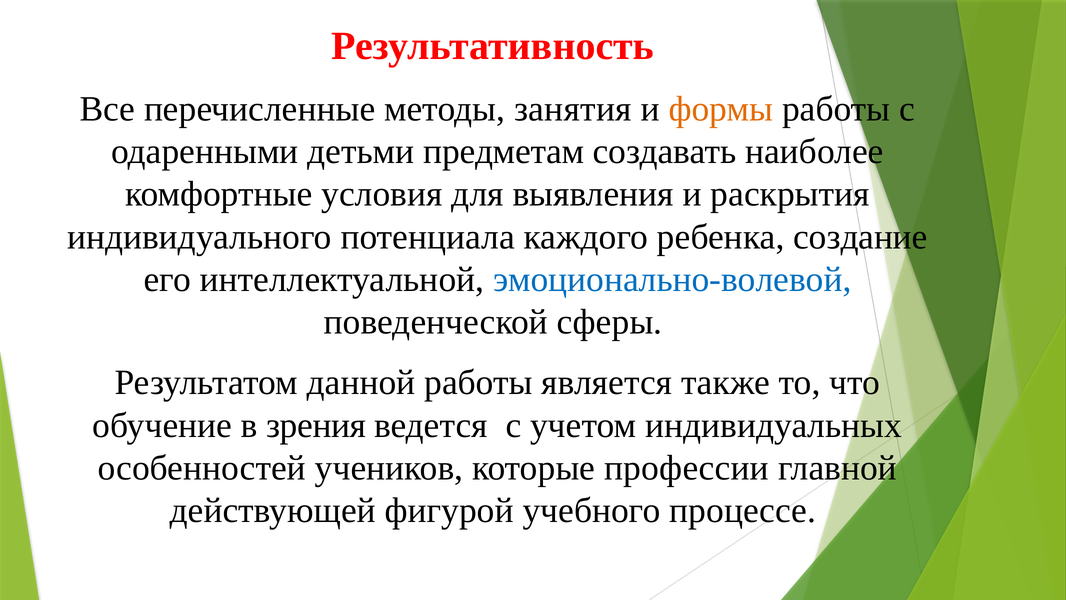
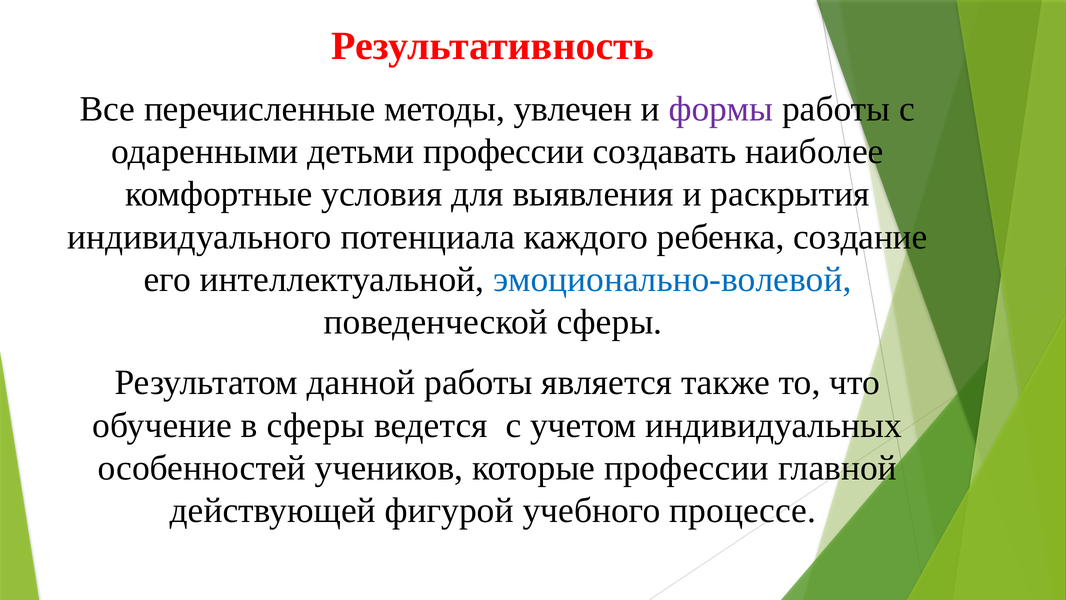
занятия: занятия -> увлечен (573, 109)
формы colour: orange -> purple (721, 109)
детьми предметам: предметам -> профессии (504, 151)
в зрения: зрения -> сферы (316, 425)
